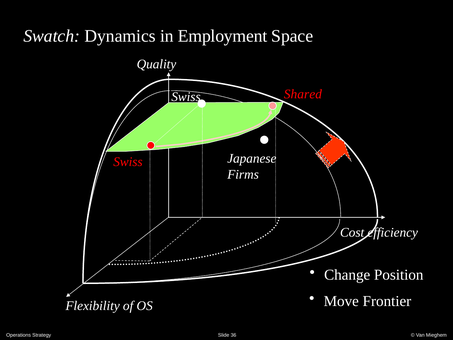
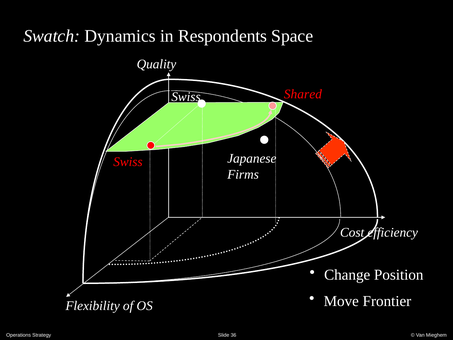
Employment: Employment -> Respondents (223, 36)
